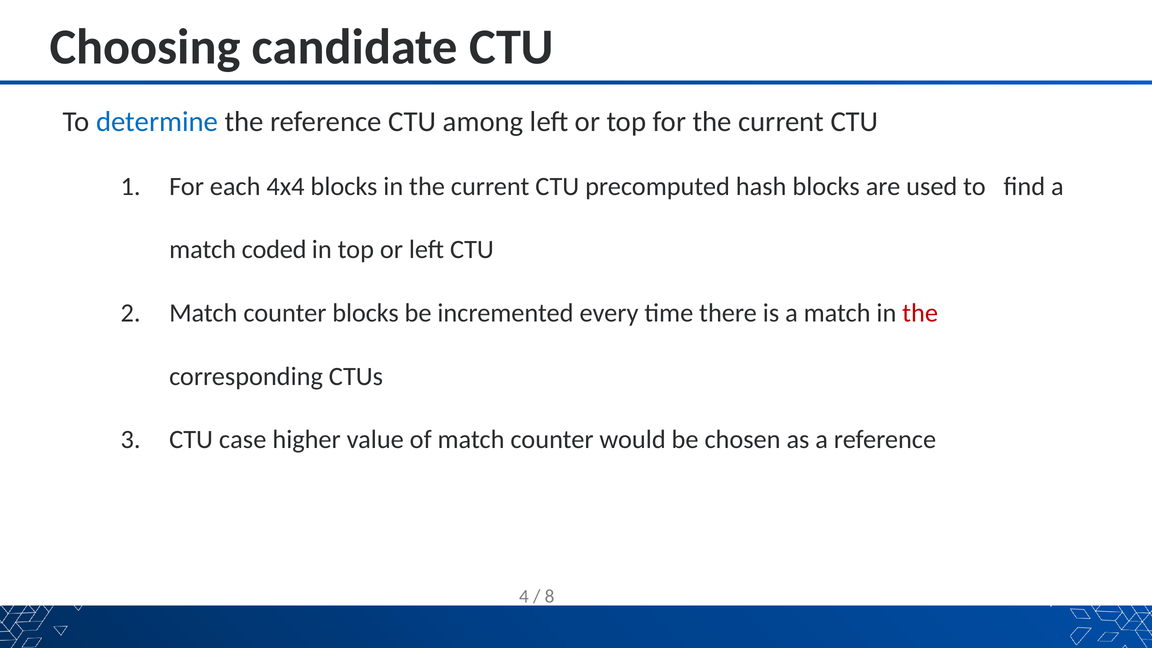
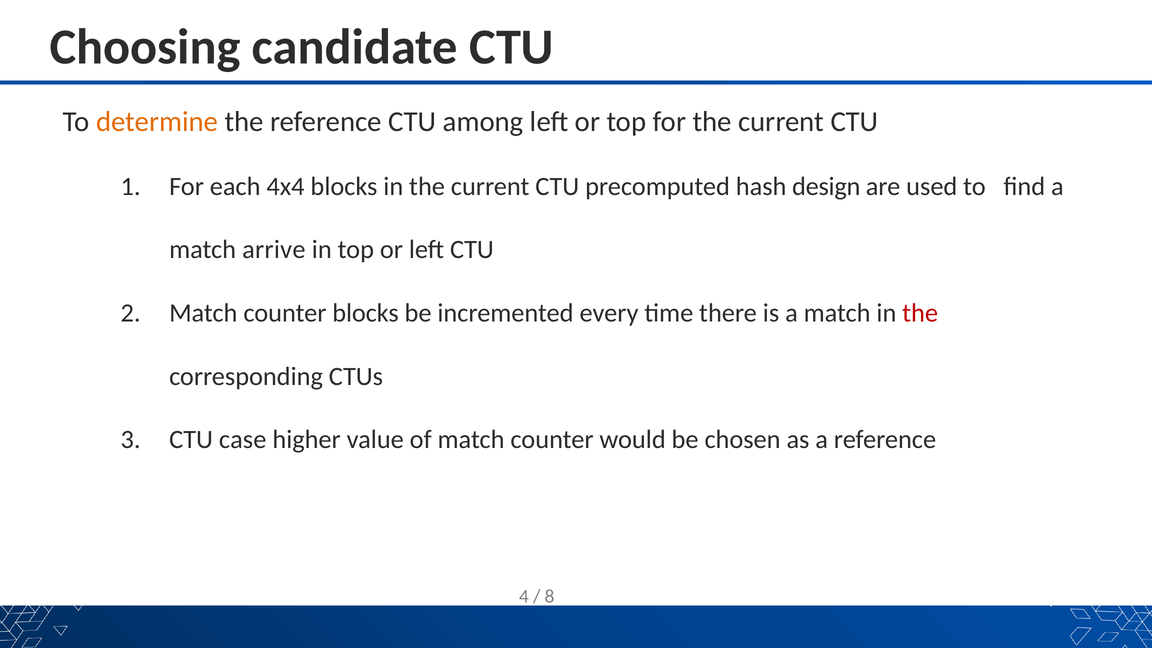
determine colour: blue -> orange (157, 122)
hash blocks: blocks -> design (826, 186)
coded: coded -> arrive (274, 250)
